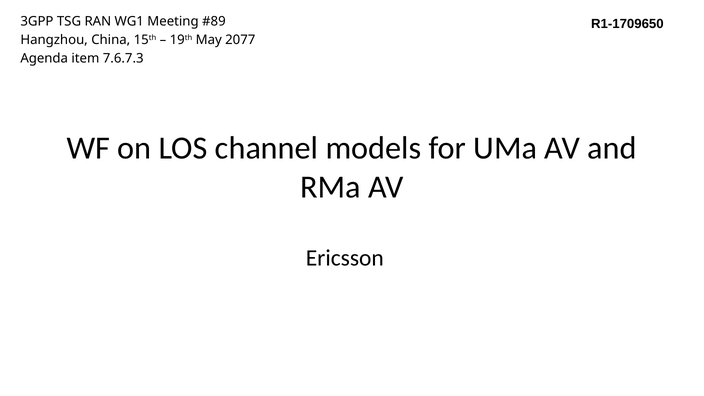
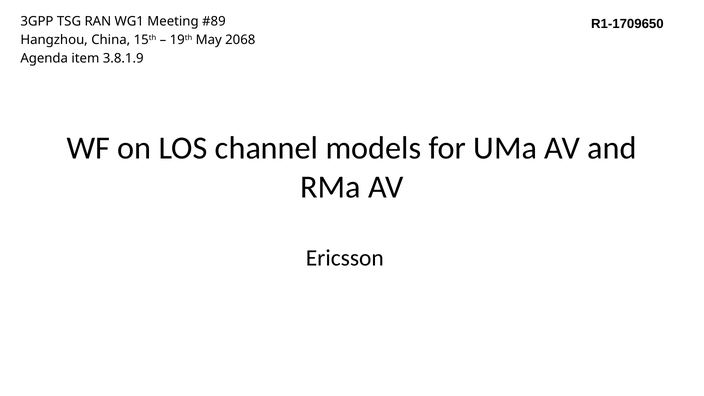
2077: 2077 -> 2068 (240, 40)
7.6.7.3: 7.6.7.3 -> 3.8.1.9 (123, 58)
